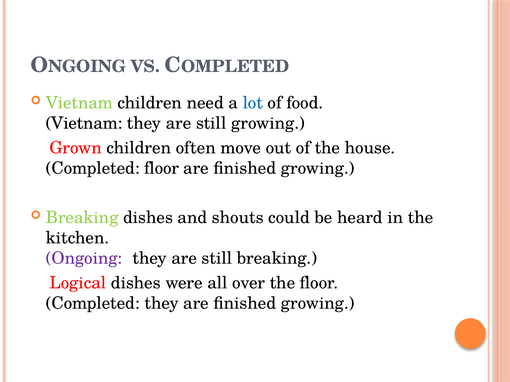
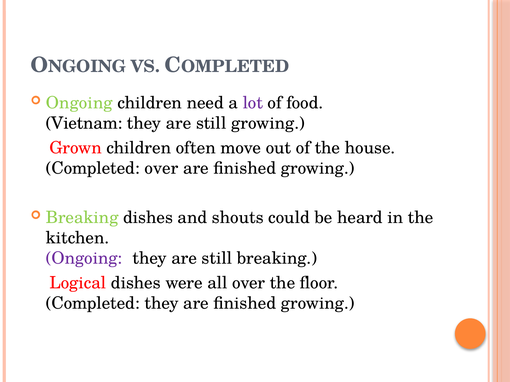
Vietnam: Vietnam -> Ongoing (79, 103)
lot colour: blue -> purple (253, 103)
Completed floor: floor -> over (161, 169)
